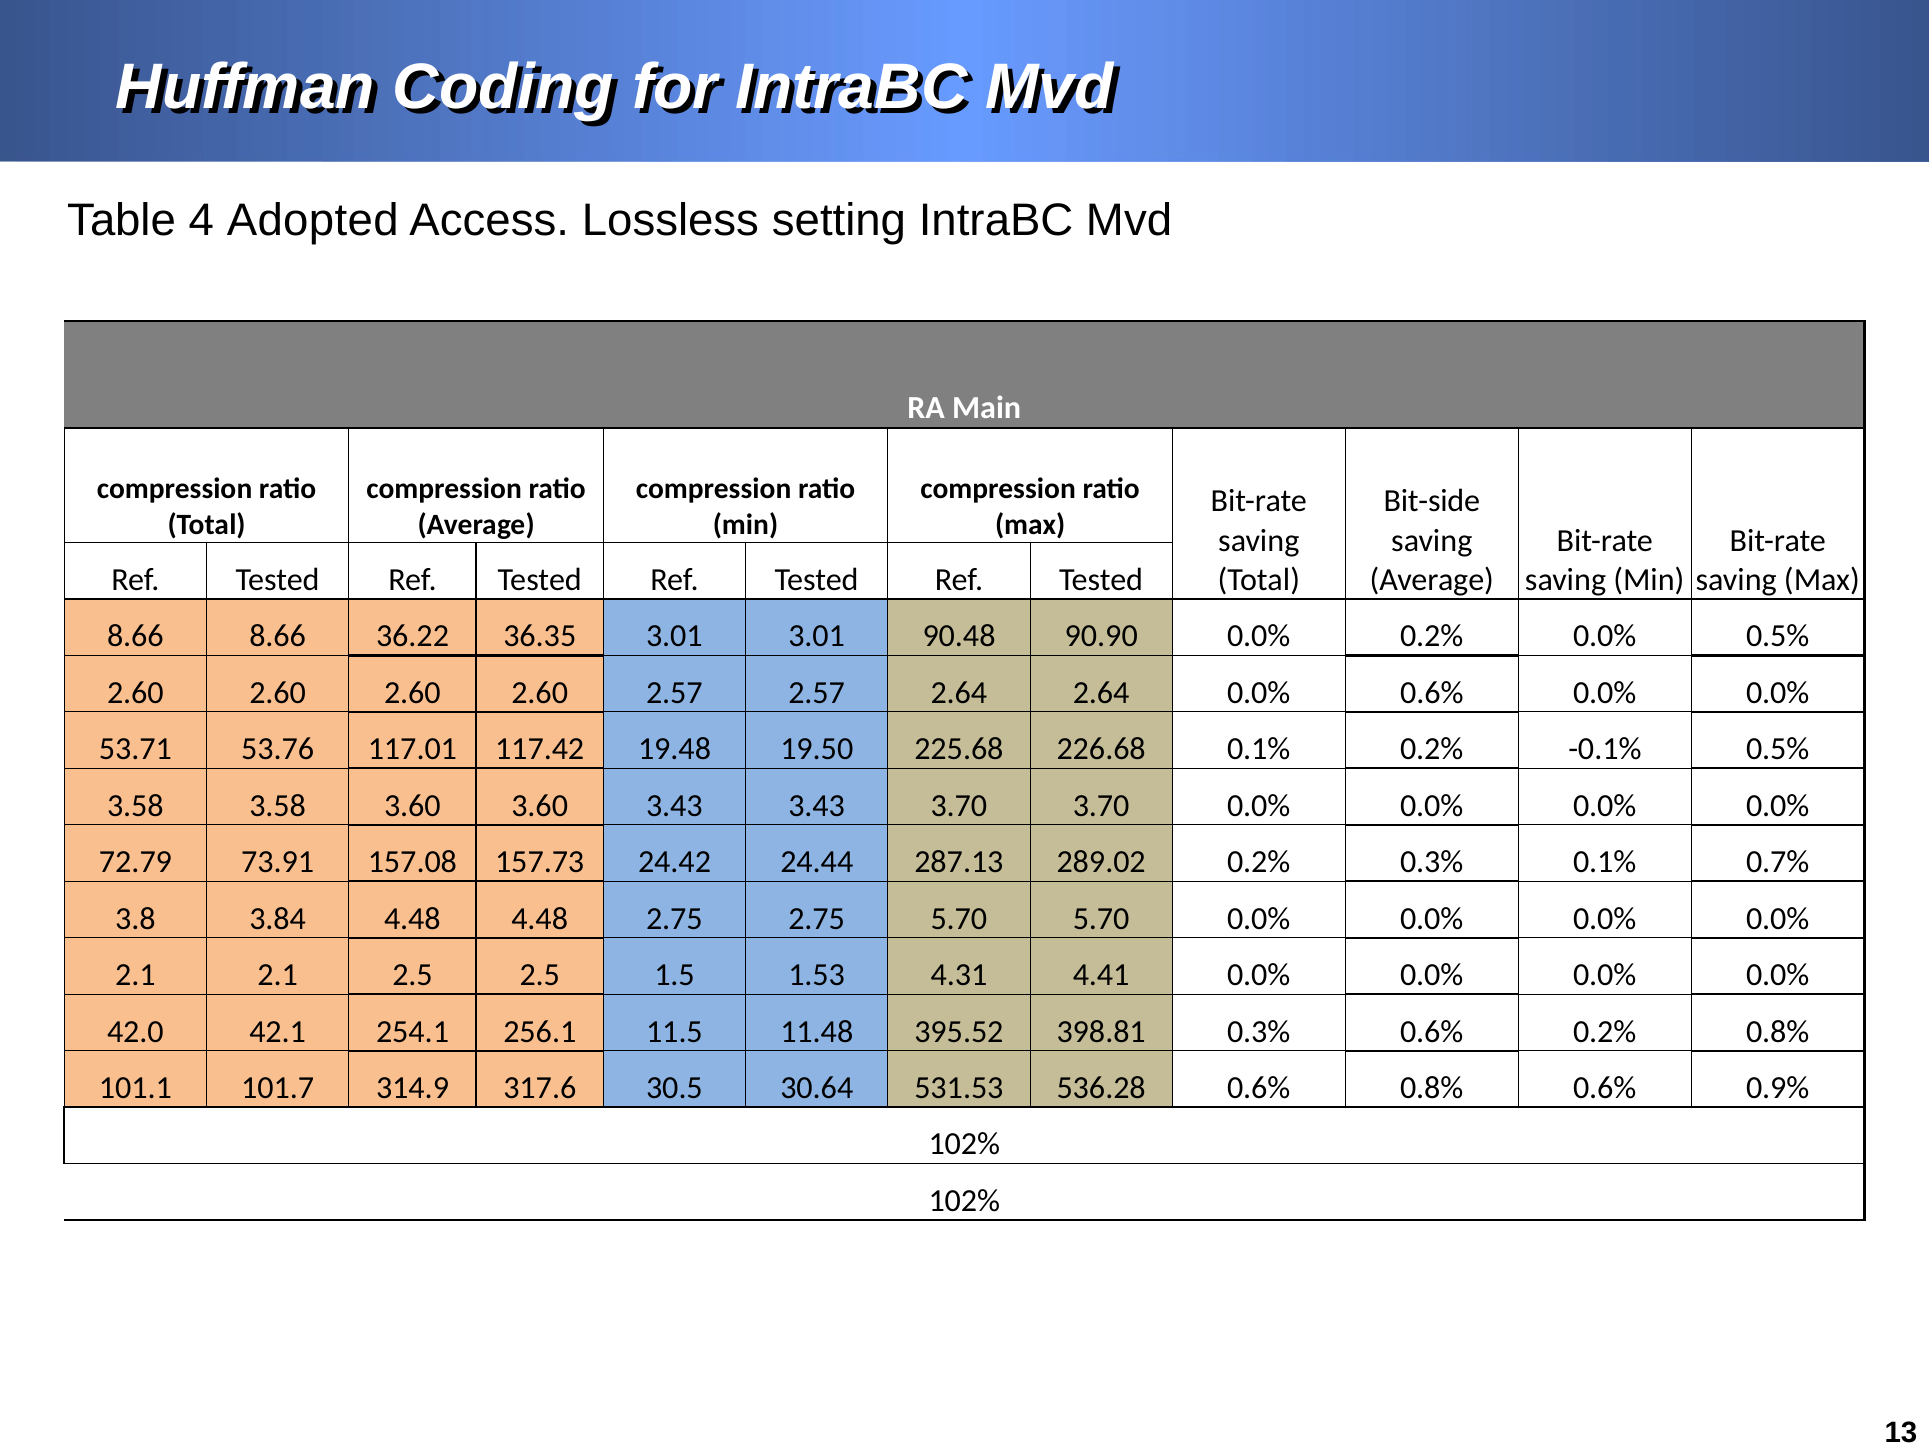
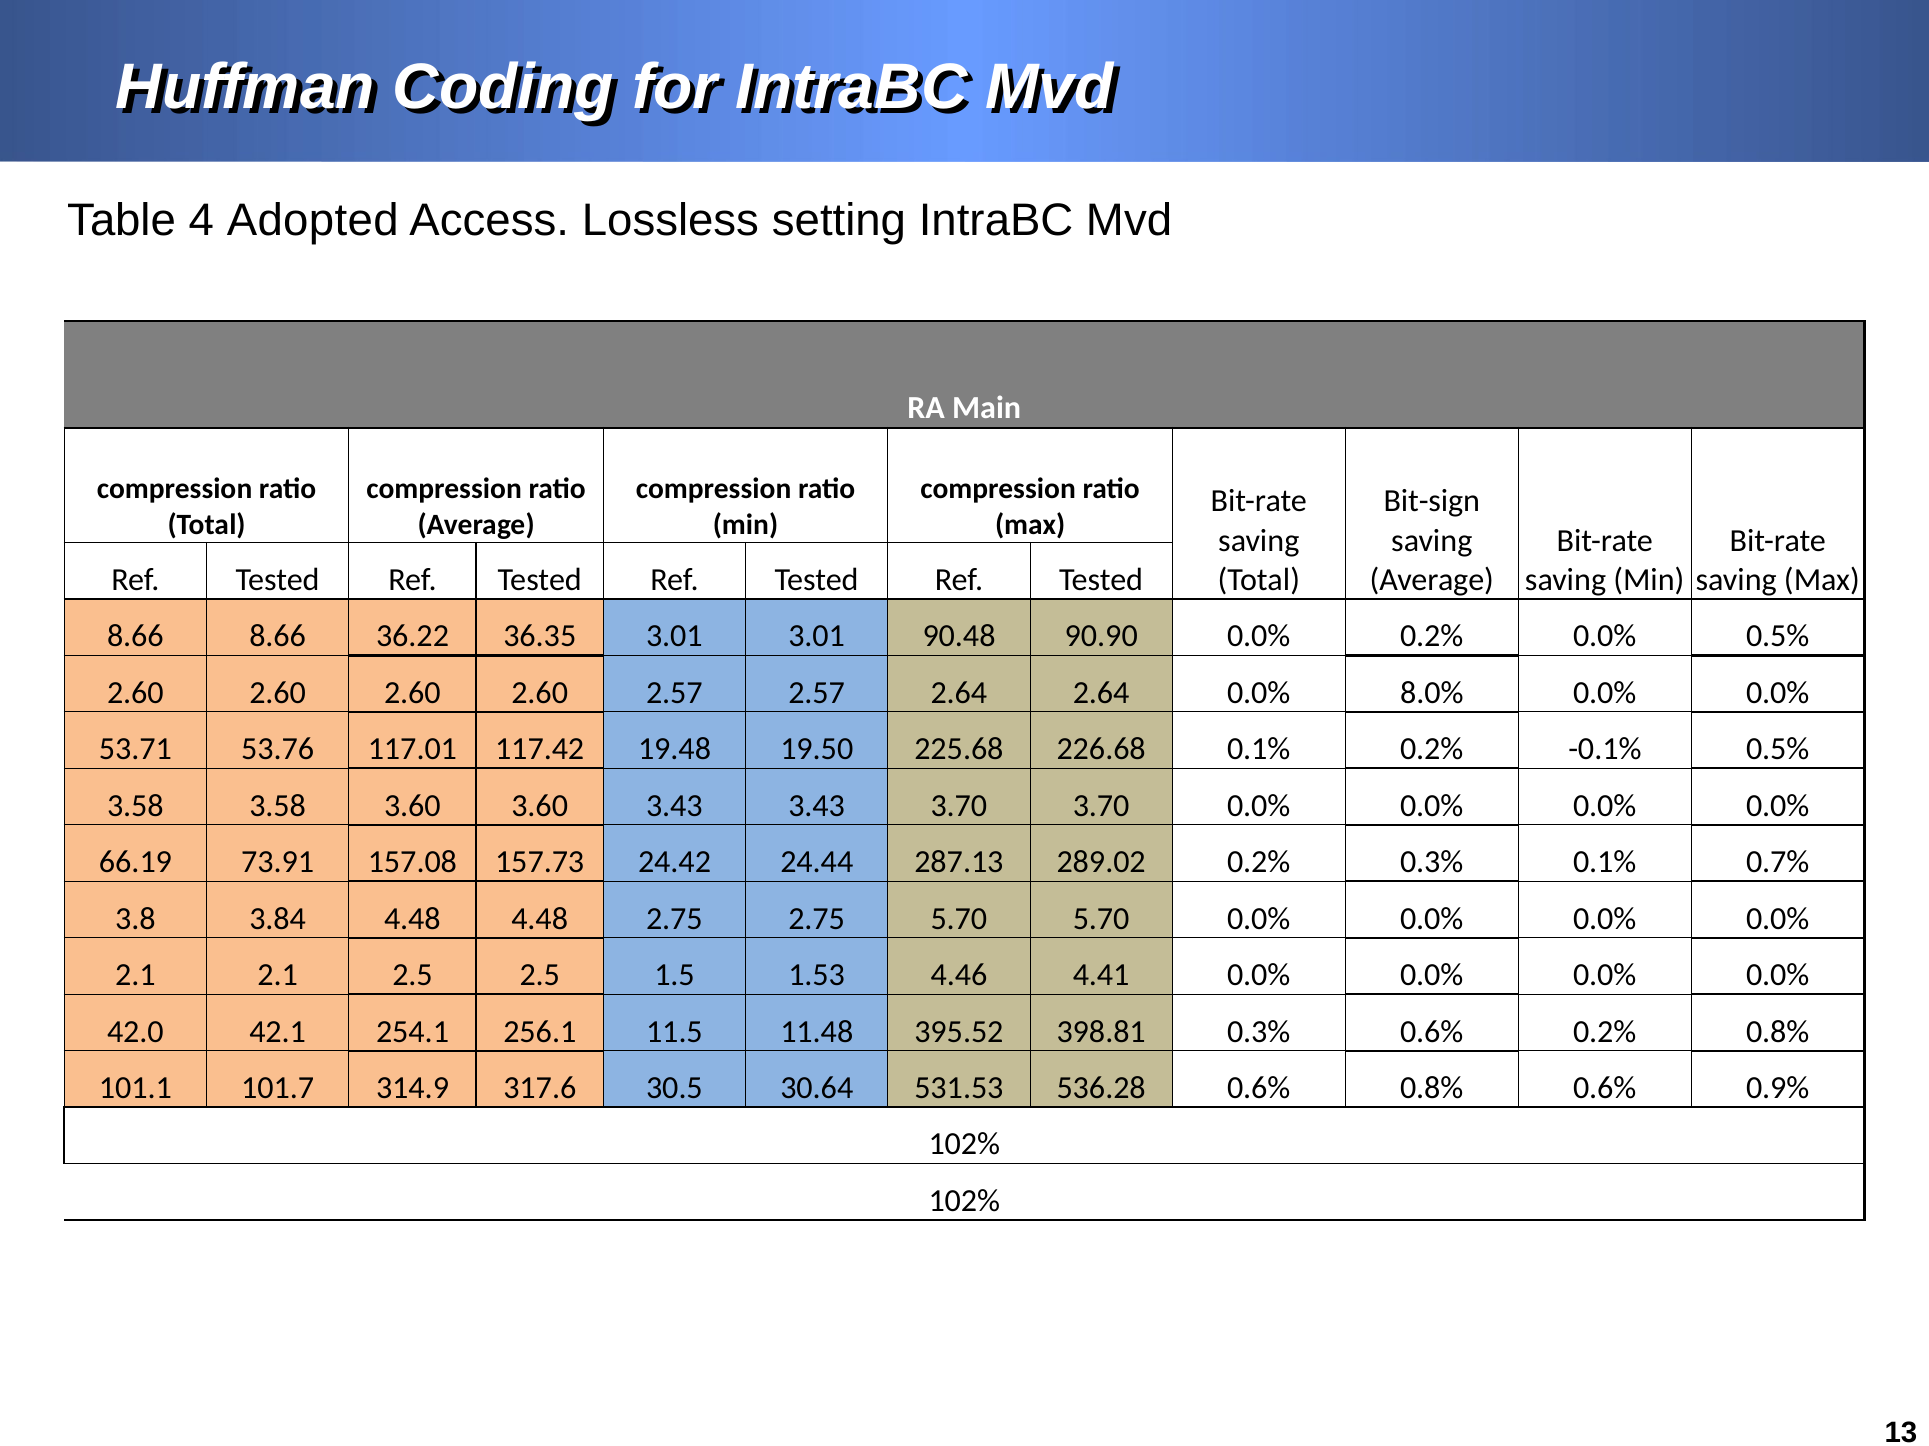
Bit-side: Bit-side -> Bit-sign (1432, 502)
0.0% 0.6%: 0.6% -> 8.0% (1432, 693)
72.79: 72.79 -> 66.19 (135, 862)
4.31: 4.31 -> 4.46 (959, 975)
